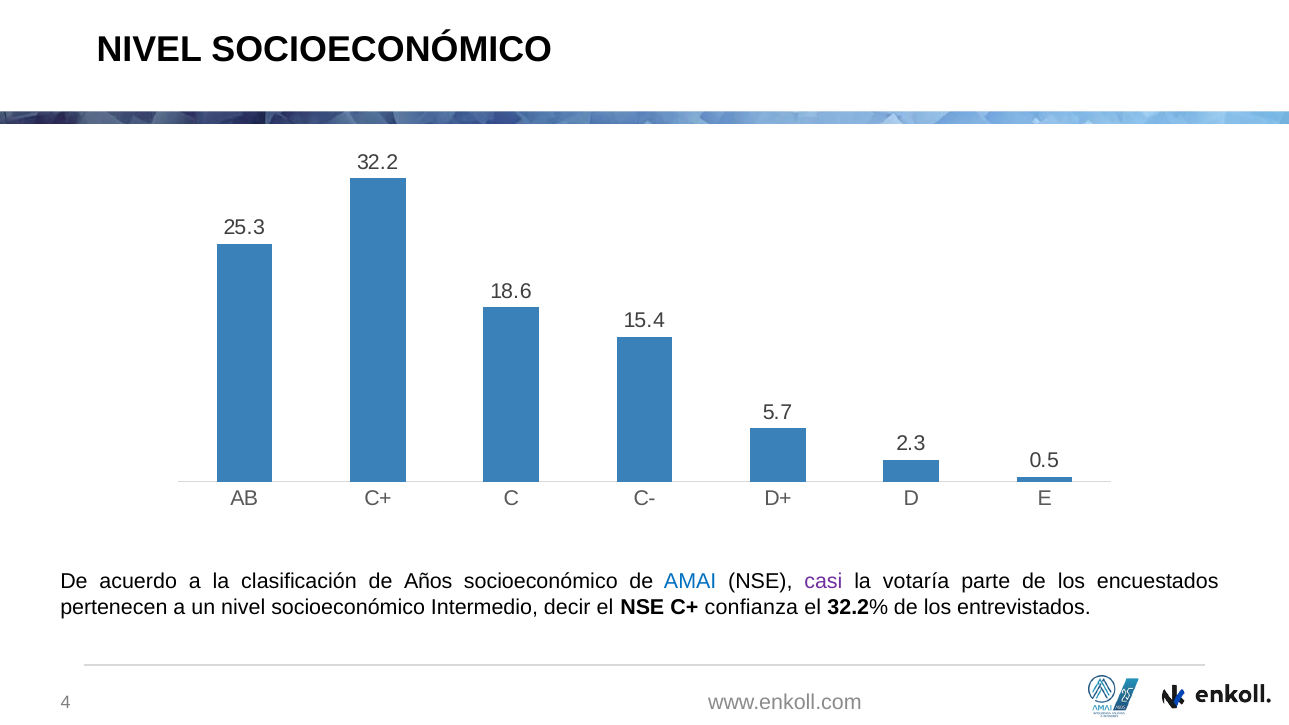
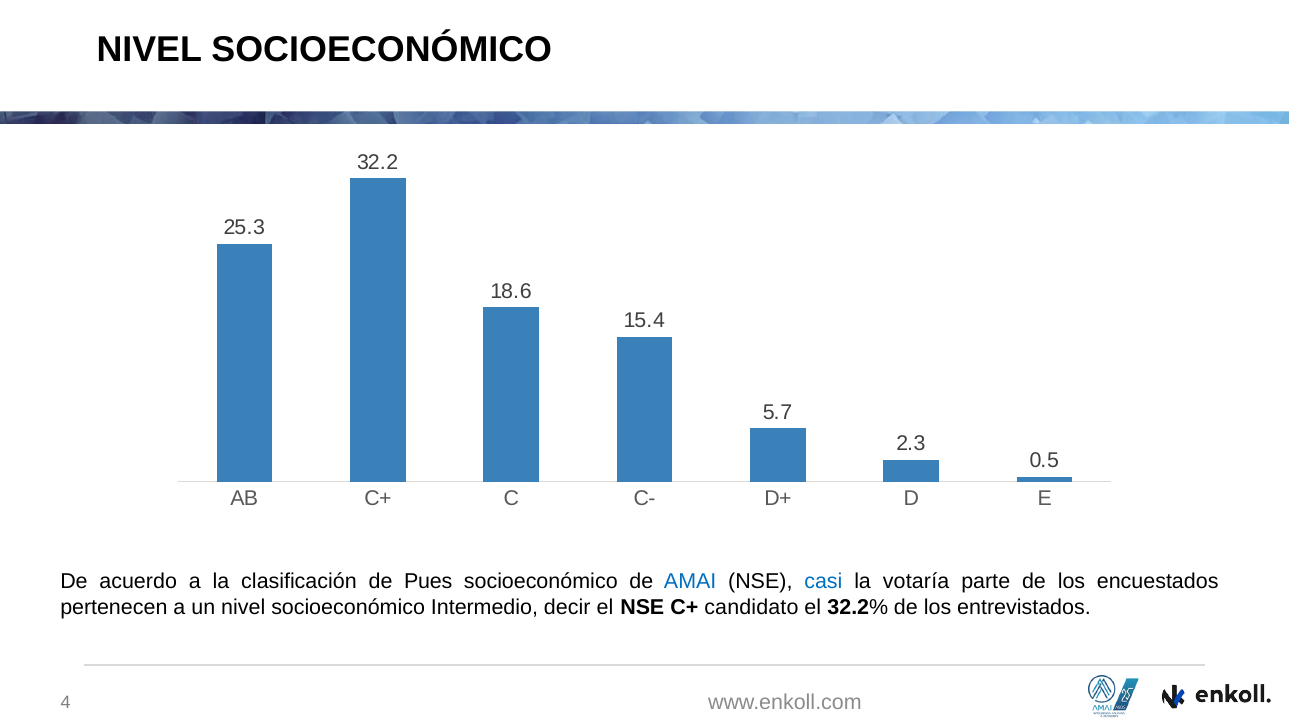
Años: Años -> Pues (428, 581)
casi colour: purple -> blue (823, 581)
confianza: confianza -> candidato (751, 607)
